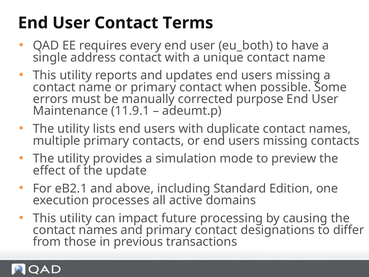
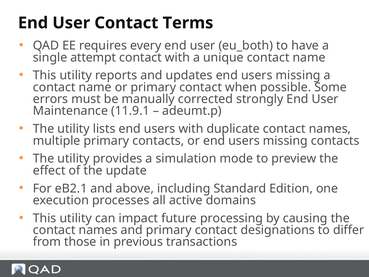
address: address -> attempt (93, 57)
purpose: purpose -> strongly (260, 99)
